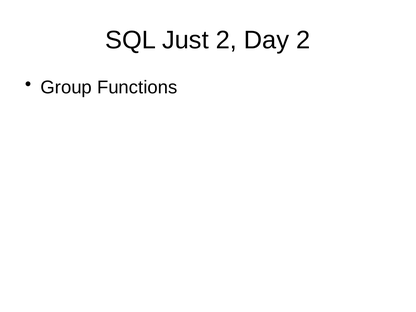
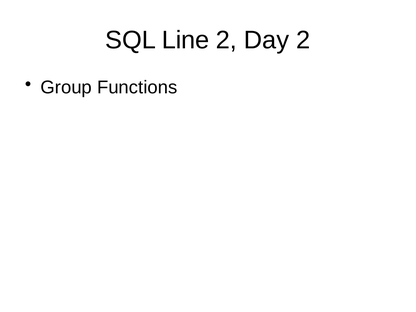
Just: Just -> Line (186, 40)
